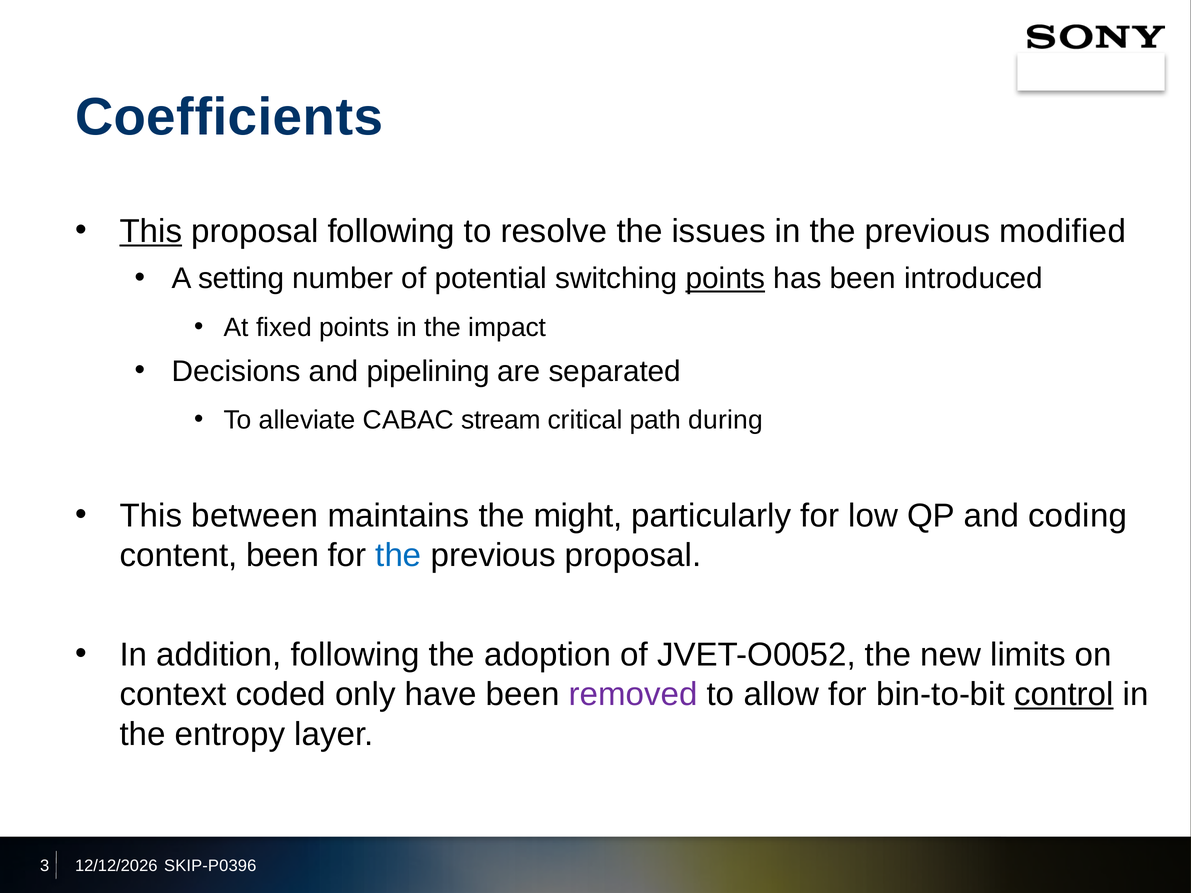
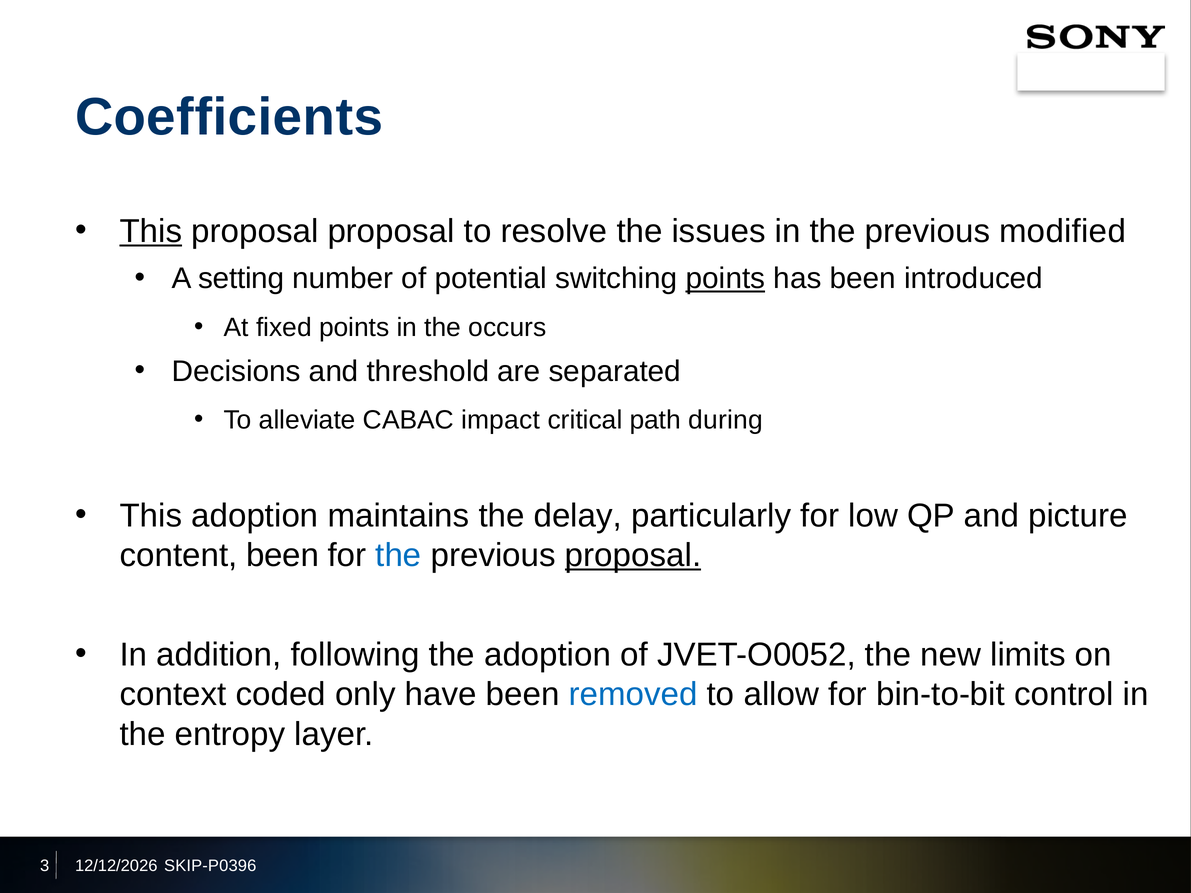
proposal following: following -> proposal (391, 231)
impact: impact -> occurs (507, 327)
pipelining: pipelining -> threshold (428, 371)
stream: stream -> impact (501, 420)
This between: between -> adoption (255, 516)
might: might -> delay (578, 516)
coding: coding -> picture (1078, 516)
proposal underline: none -> present (633, 556)
removed colour: purple -> blue (633, 695)
control underline: present -> none (1064, 695)
